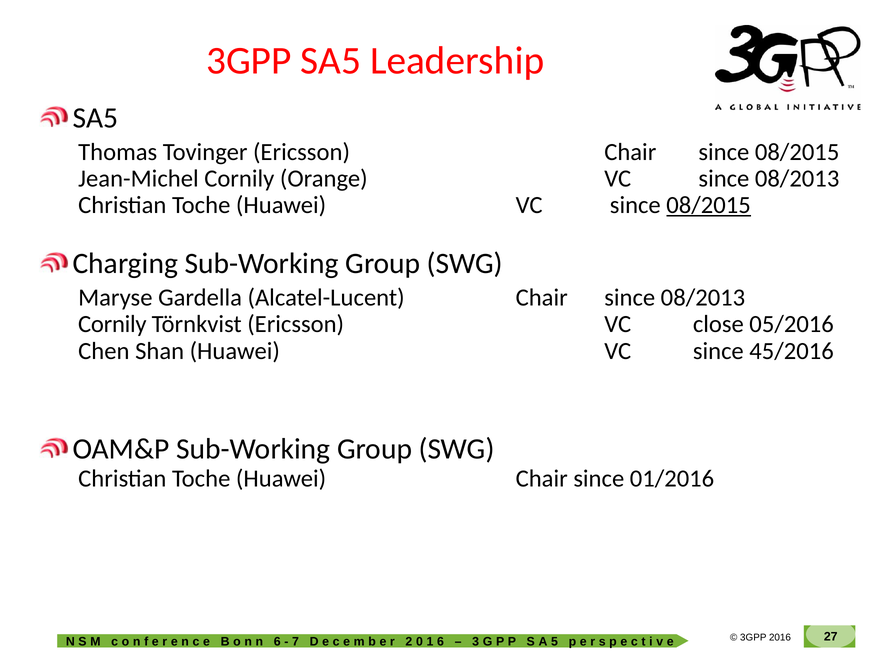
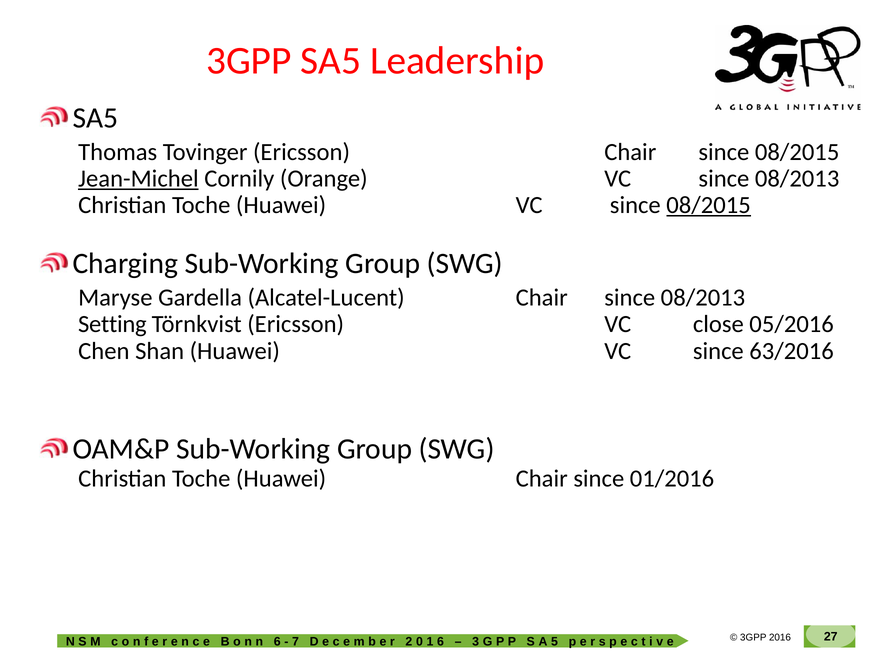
Jean-Michel underline: none -> present (138, 178)
Cornily: Cornily -> Setting (112, 324)
45/2016: 45/2016 -> 63/2016 (792, 351)
